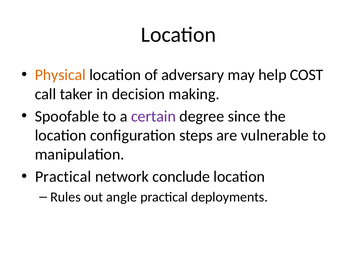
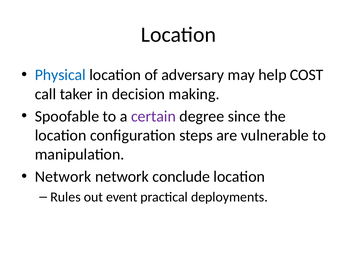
Physical colour: orange -> blue (60, 75)
Practical: Practical -> Network (63, 176)
angle: angle -> event (122, 197)
